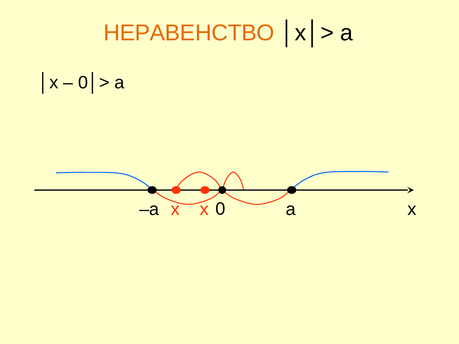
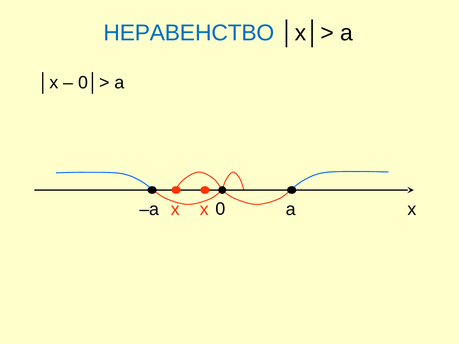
НЕРАВЕНСТВО colour: orange -> blue (189, 33)
